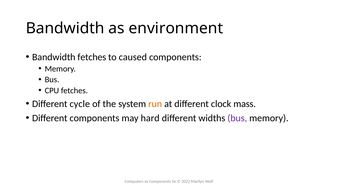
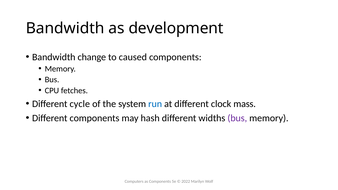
environment: environment -> development (176, 28)
Bandwidth fetches: fetches -> change (92, 57)
run colour: orange -> blue (155, 104)
hard: hard -> hash (150, 118)
